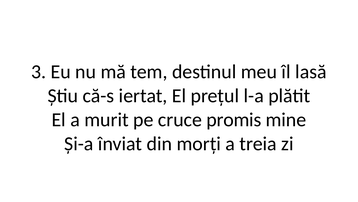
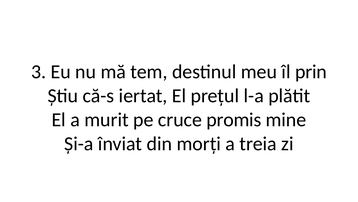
lasă: lasă -> prin (311, 72)
